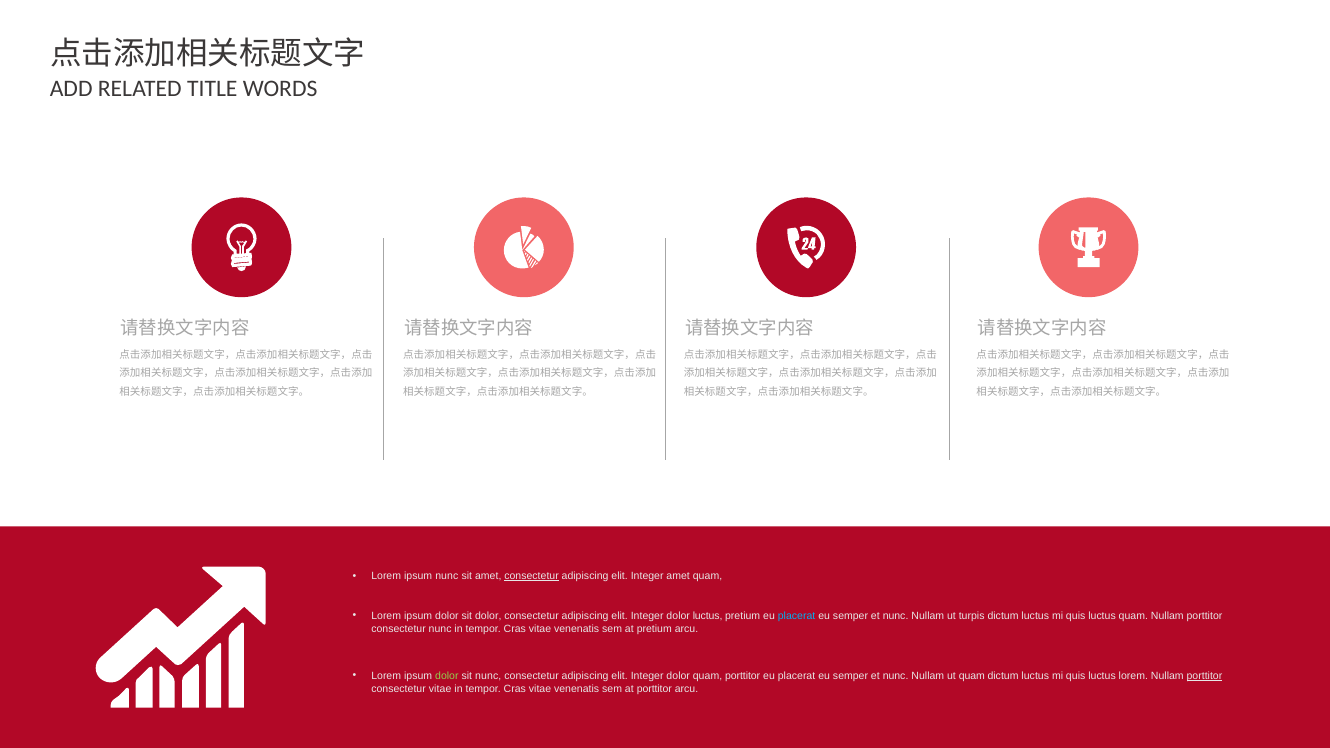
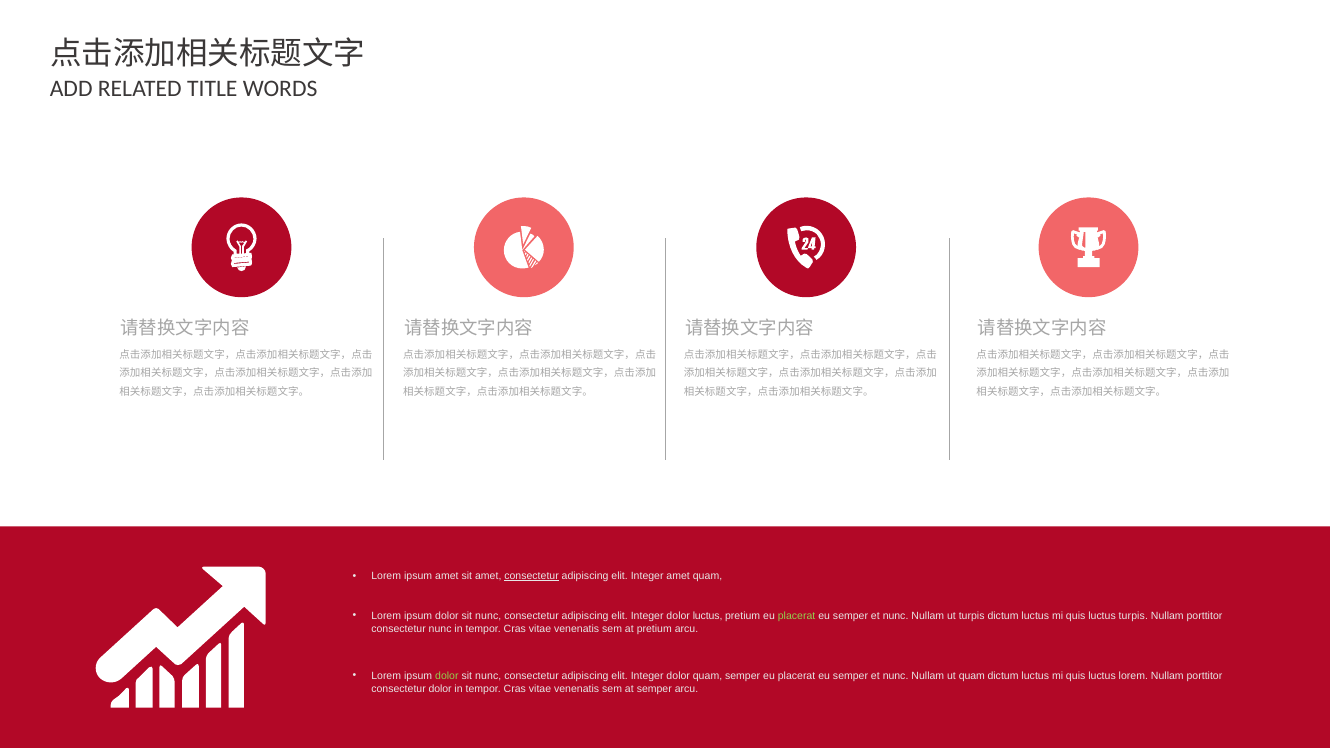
ipsum nunc: nunc -> amet (447, 576)
dolor: dolor -> nunc (488, 616)
placerat colour: light blue -> light green (797, 616)
luctus quam: quam -> turpis (1133, 616)
quam porttitor: porttitor -> semper (743, 676)
porttitor underline: present -> none (1204, 676)
consectetur vitae: vitae -> dolor (440, 689)
at porttitor: porttitor -> semper (654, 689)
